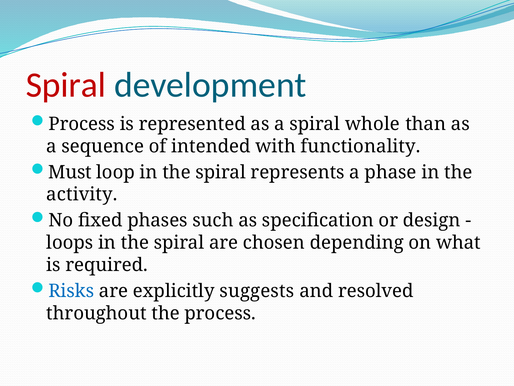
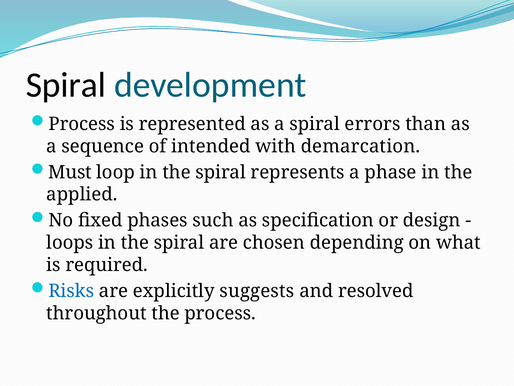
Spiral colour: red -> black (66, 85)
whole: whole -> errors (373, 124)
functionality: functionality -> demarcation (360, 146)
activity: activity -> applied (82, 194)
